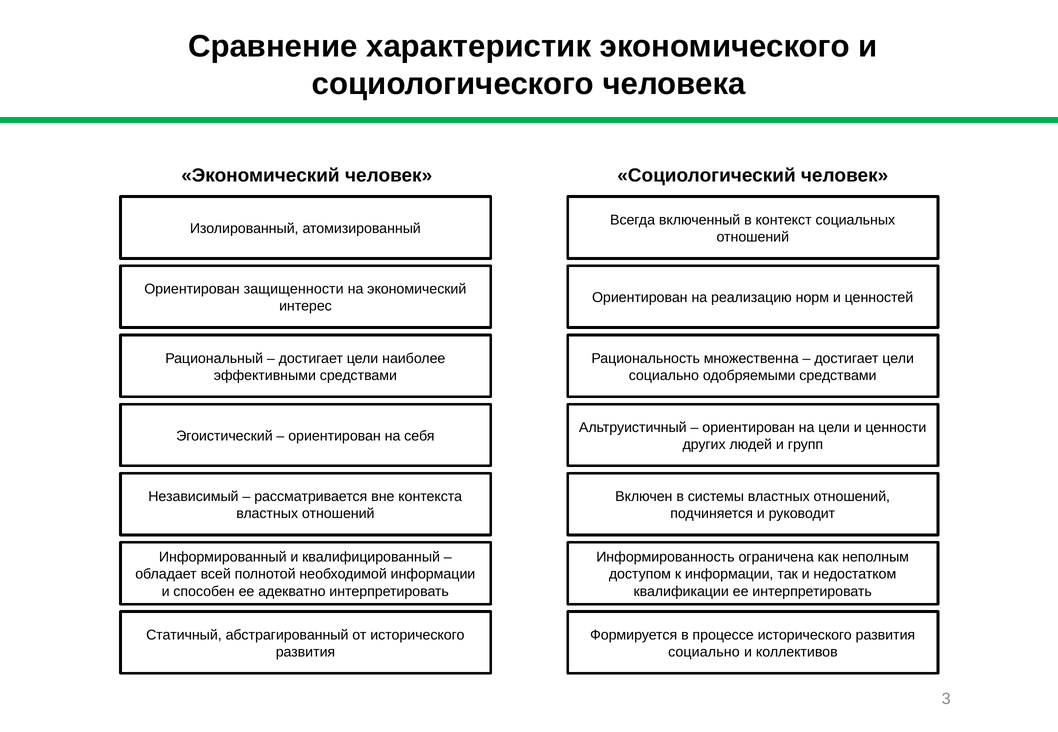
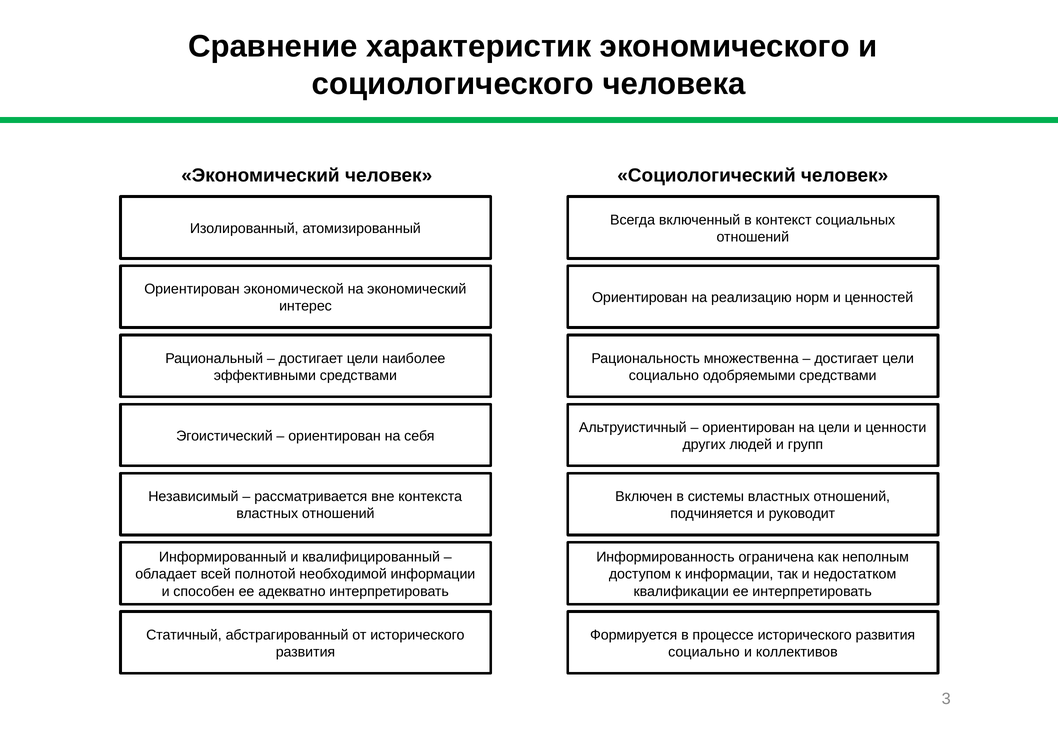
защищенности: защищенности -> экономической (294, 289)
